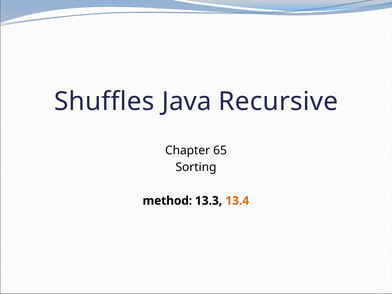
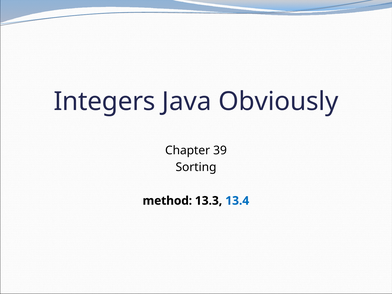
Shuffles: Shuffles -> Integers (104, 101)
Recursive: Recursive -> Obviously (278, 101)
65: 65 -> 39 (220, 150)
13.4 colour: orange -> blue (237, 201)
